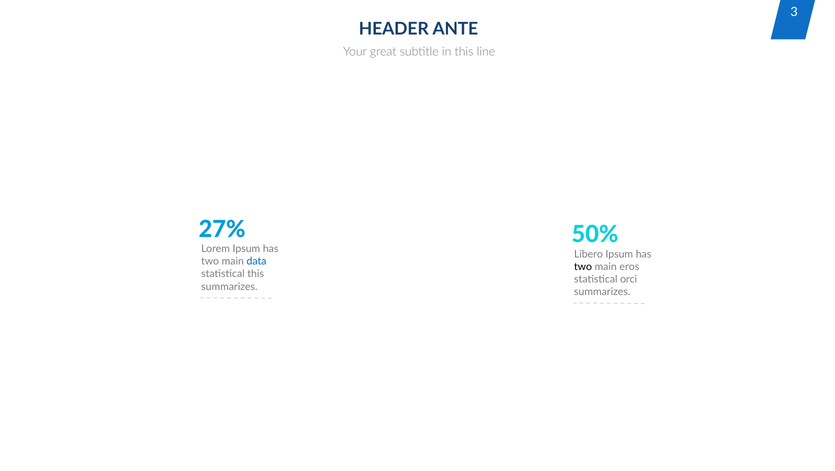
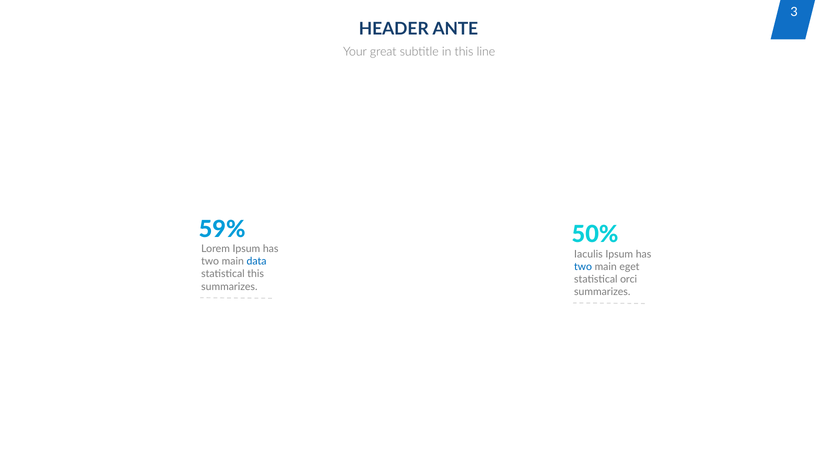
27%: 27% -> 59% (222, 229)
Libero: Libero -> Iaculis (588, 254)
two colour: black -> blue (583, 267)
eros: eros -> eget (629, 267)
